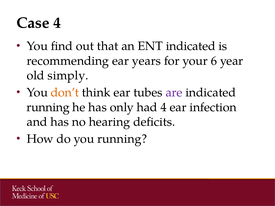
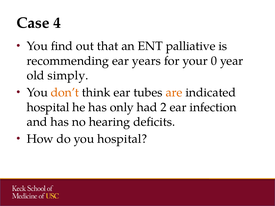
ENT indicated: indicated -> palliative (191, 46)
6: 6 -> 0 (214, 61)
are colour: purple -> orange (174, 93)
running: running -> hospital (48, 107)
had 4: 4 -> 2 (164, 107)
you running: running -> hospital (122, 139)
